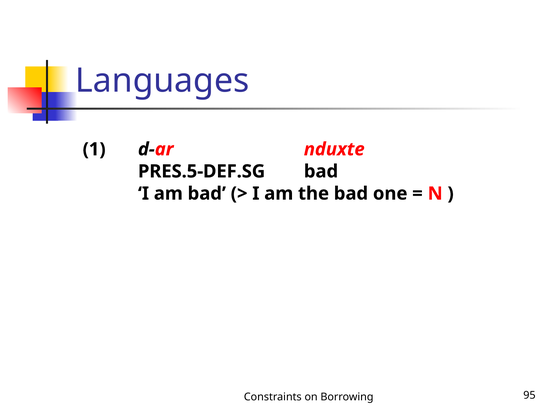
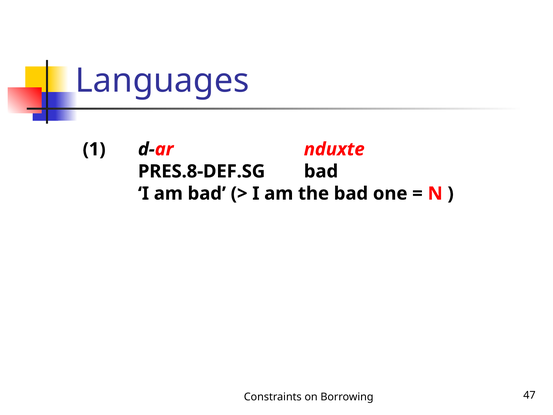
PRES.5-DEF.SG: PRES.5-DEF.SG -> PRES.8-DEF.SG (202, 171)
95: 95 -> 47 (529, 395)
